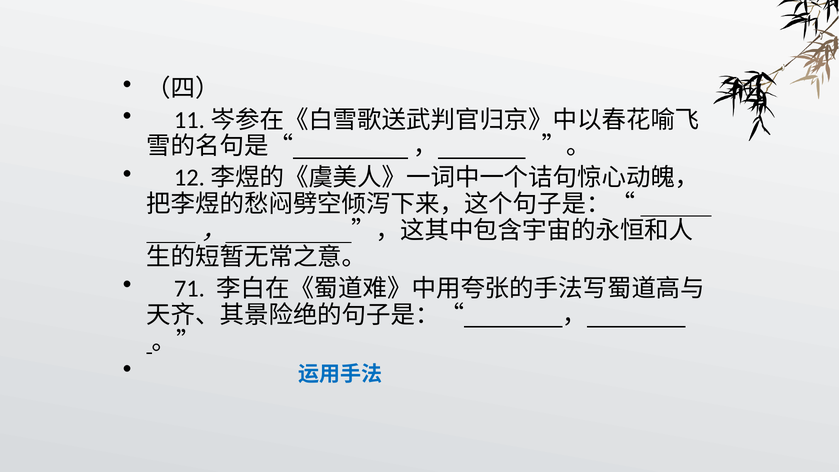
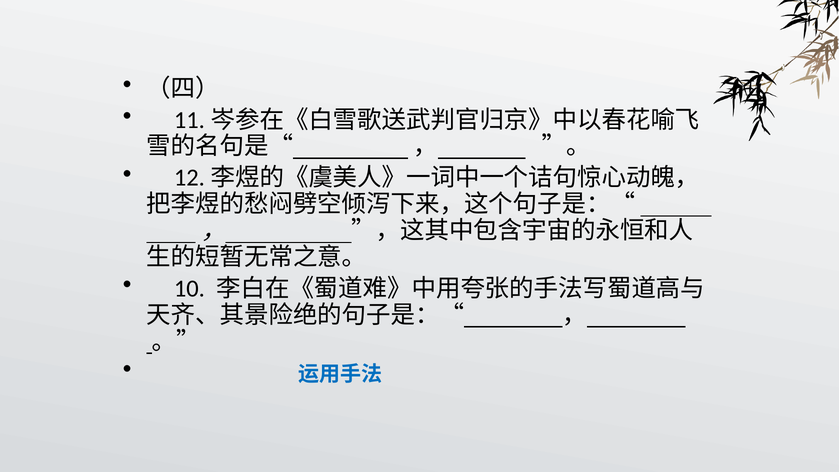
71: 71 -> 10 (189, 289)
